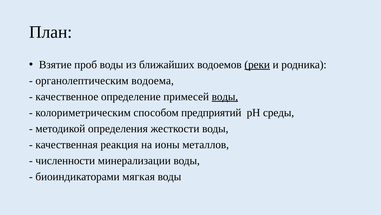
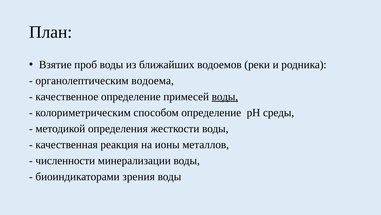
реки underline: present -> none (257, 64)
способом предприятий: предприятий -> определение (211, 112)
мягкая: мягкая -> зрения (139, 176)
